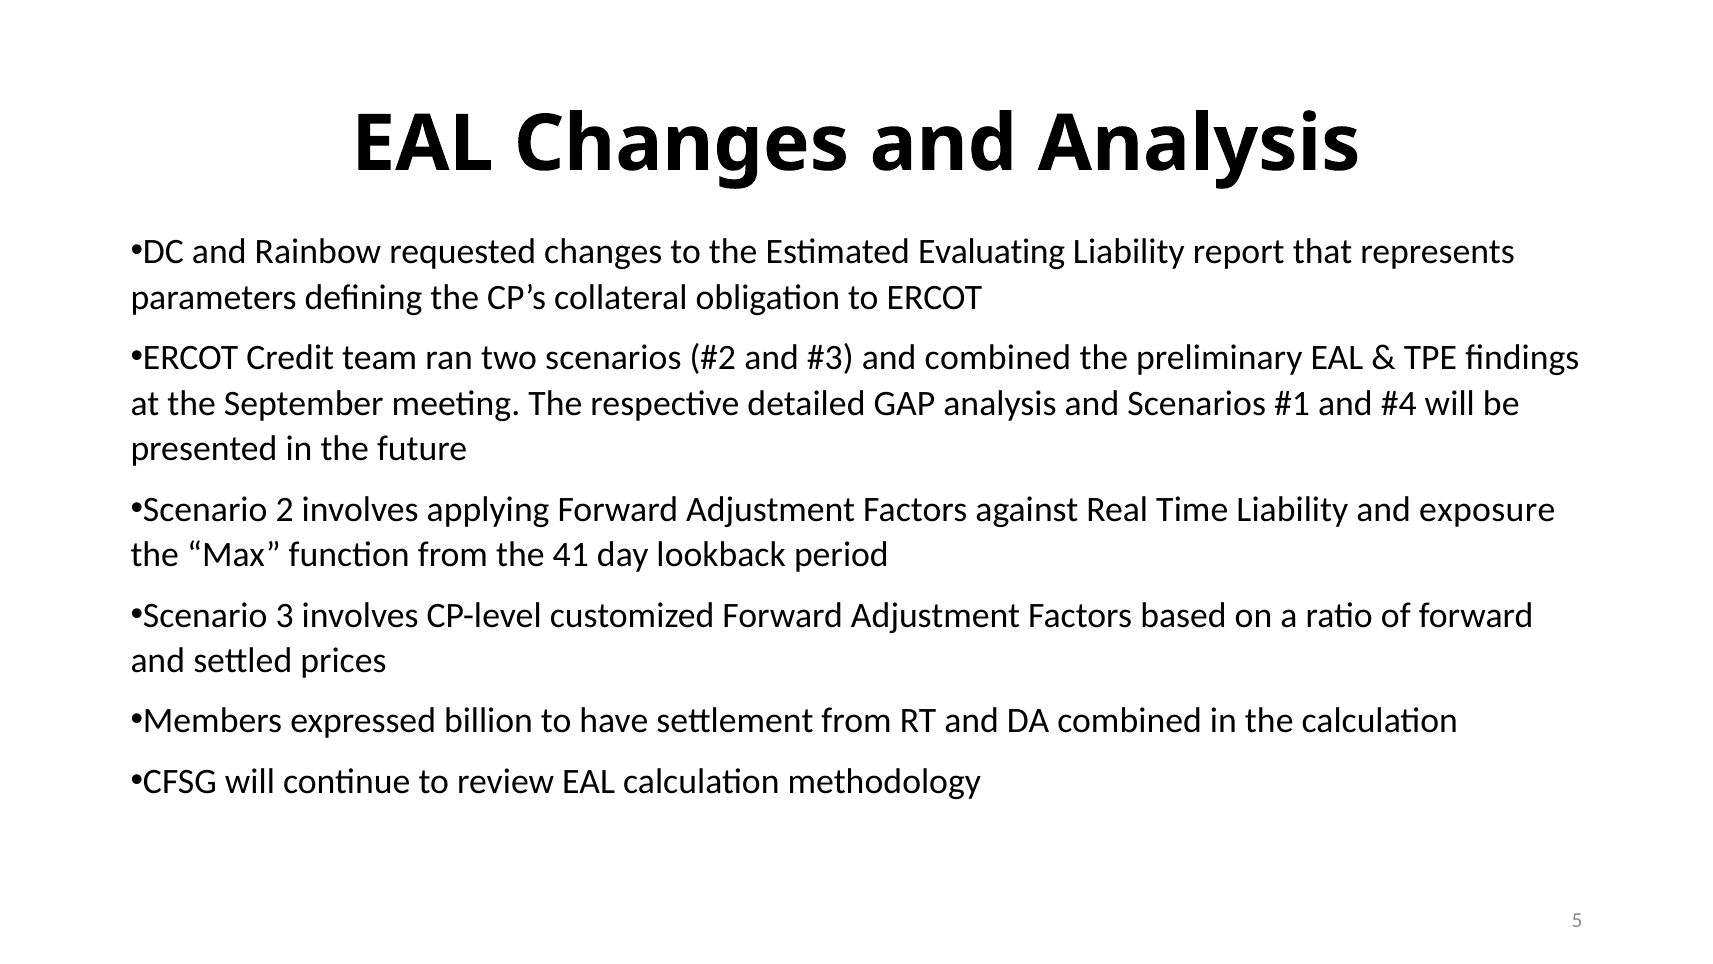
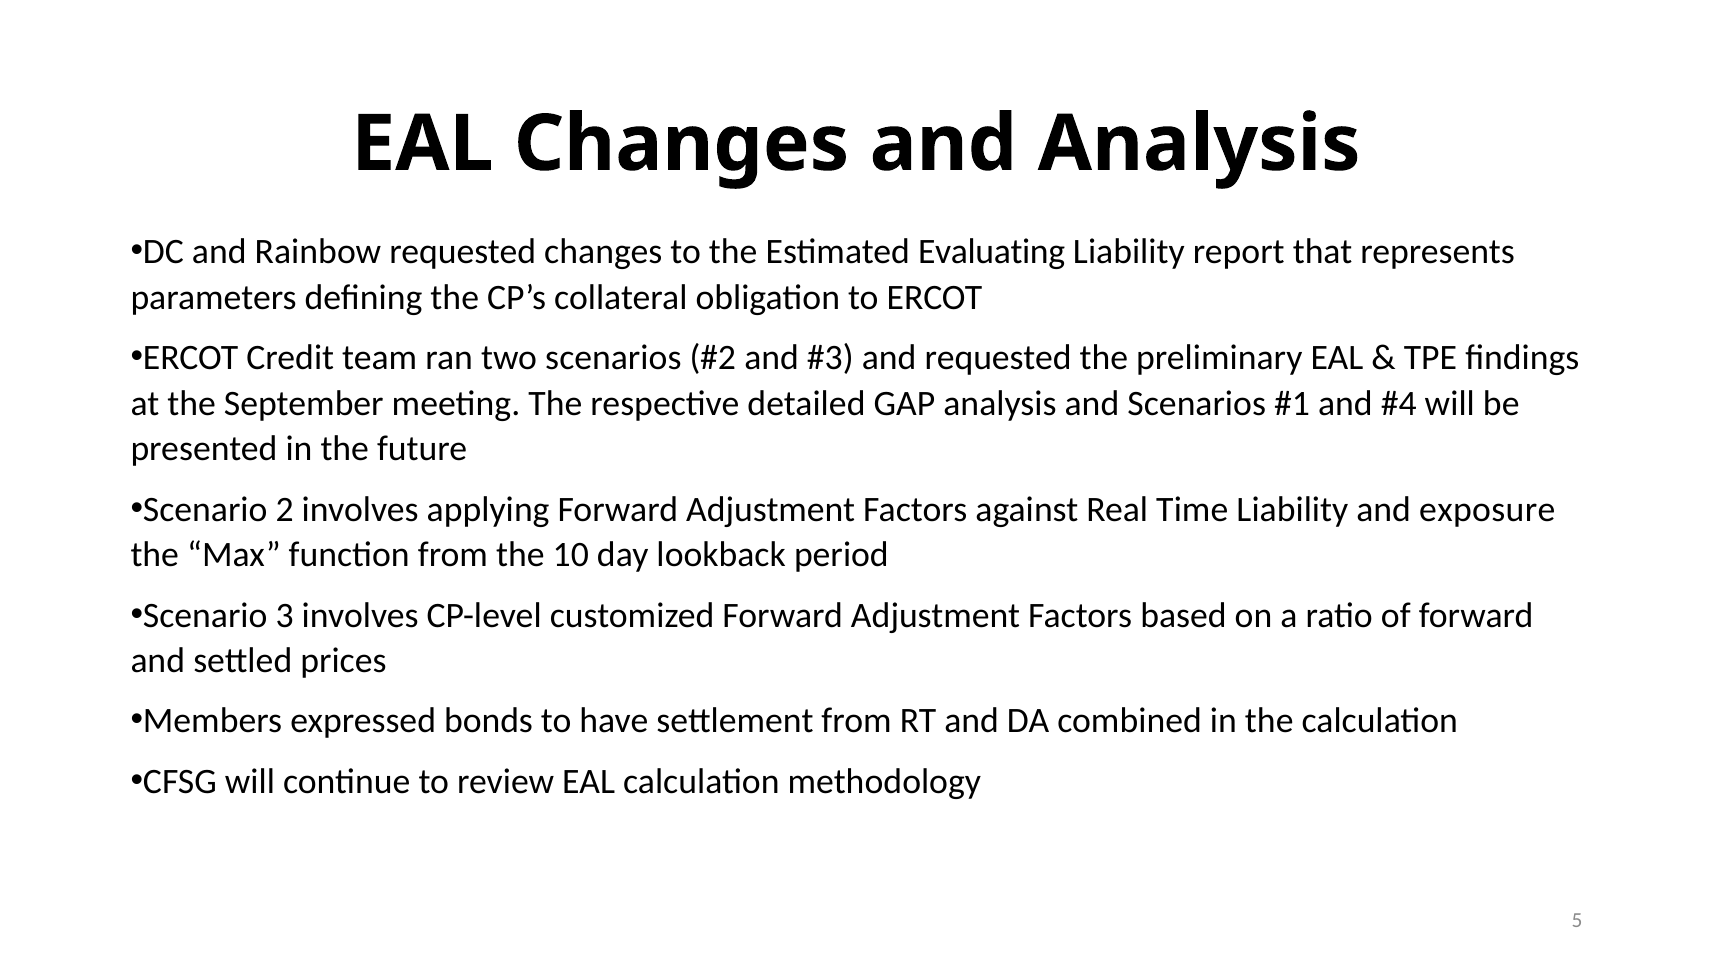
and combined: combined -> requested (998, 357)
41: 41 -> 10 (571, 555)
billion: billion -> bonds (489, 721)
